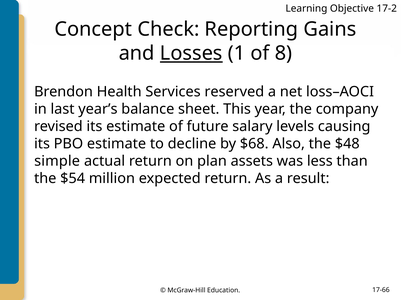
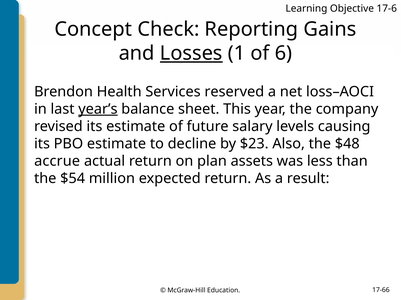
17-2: 17-2 -> 17-6 (387, 9)
8: 8 -> 6 (283, 54)
year’s underline: none -> present (98, 109)
$68: $68 -> $23 (254, 144)
simple: simple -> accrue (57, 161)
